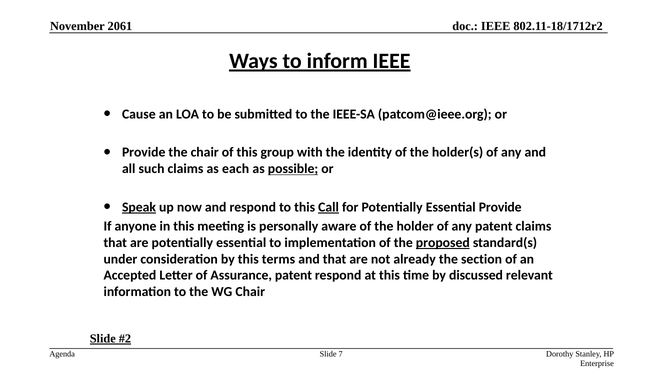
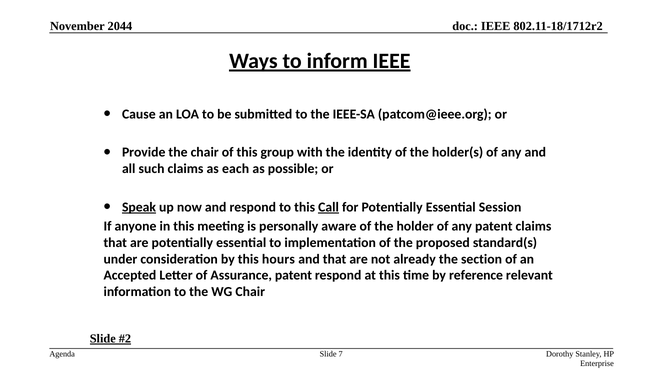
2061: 2061 -> 2044 (120, 26)
possible underline: present -> none (293, 169)
Essential Provide: Provide -> Session (500, 207)
proposed underline: present -> none (443, 243)
terms: terms -> hours (278, 259)
discussed: discussed -> reference (476, 276)
